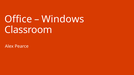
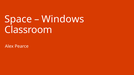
Office: Office -> Space (18, 19)
